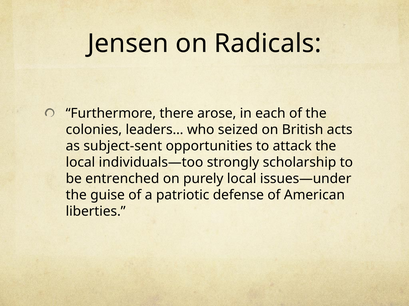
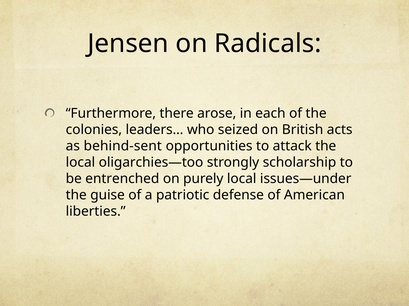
subject-sent: subject-sent -> behind-sent (123, 147)
individuals—too: individuals—too -> oligarchies—too (151, 163)
